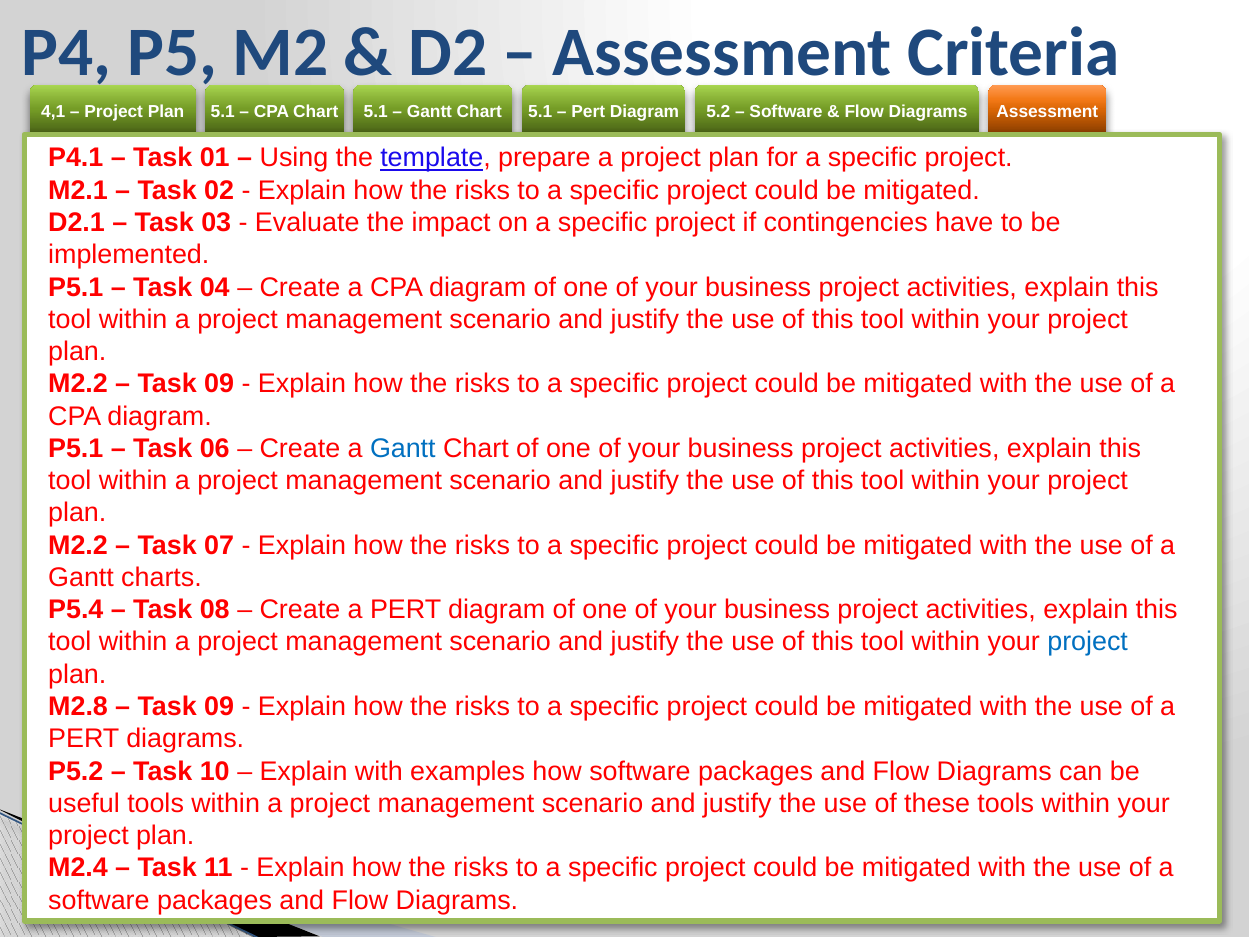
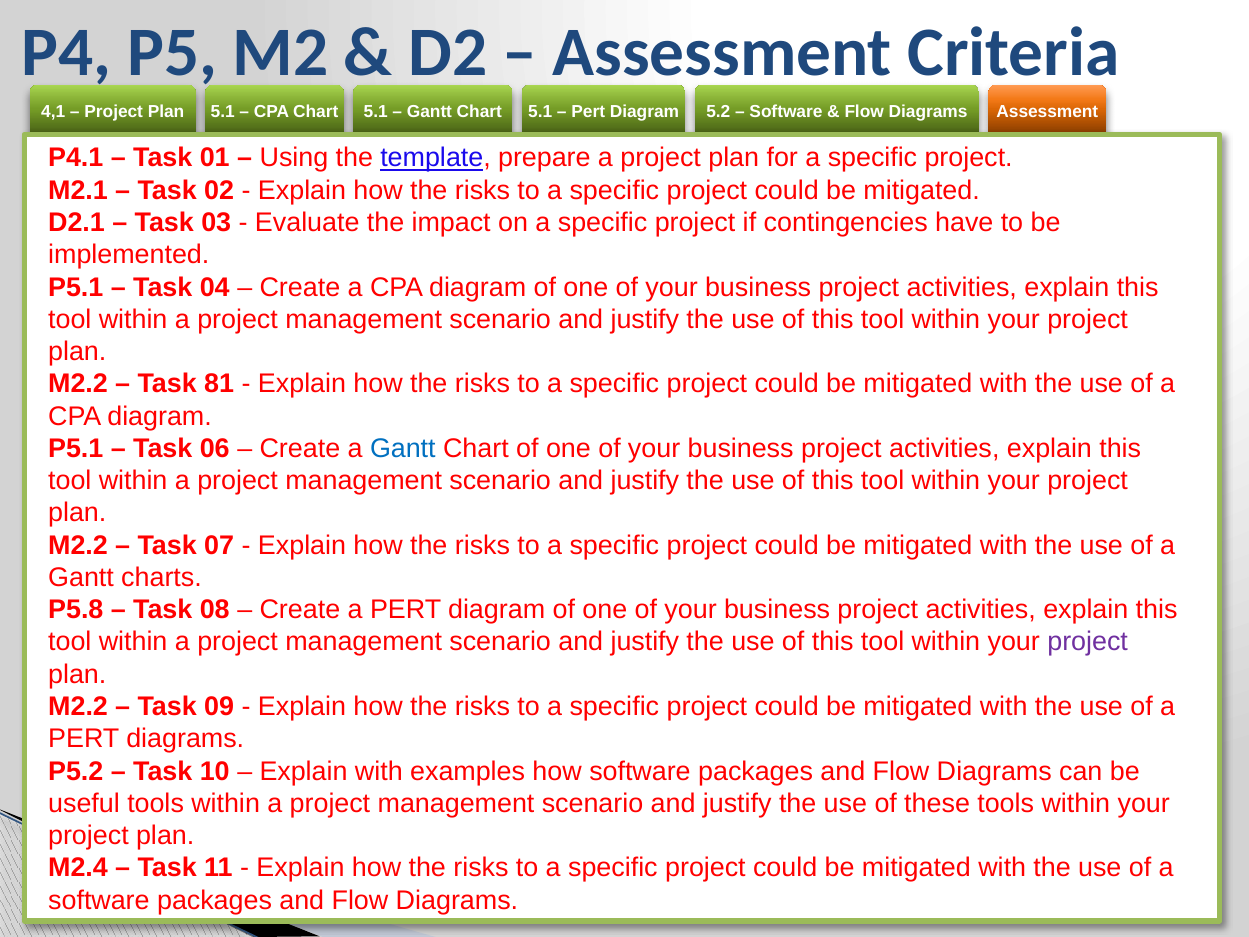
09: 09 -> 81 (219, 384)
P5.4: P5.4 -> P5.8 (76, 610)
project colour: blue -> purple (1088, 642)
M2.8: M2.8 -> M2.2 (78, 706)
